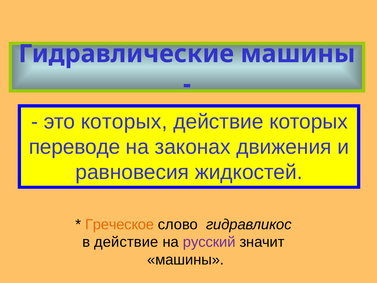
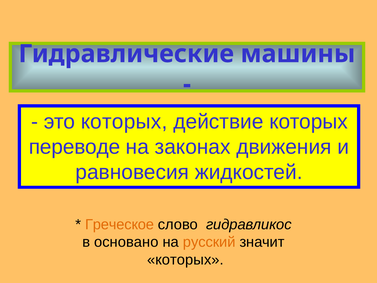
в действие: действие -> основано (126, 242)
русский colour: purple -> orange (209, 242)
машины: машины -> которых (186, 260)
